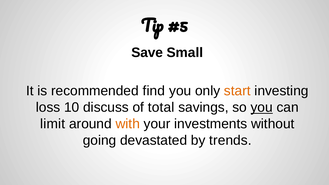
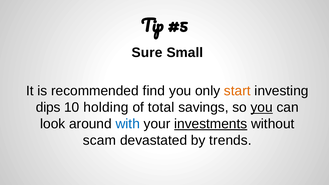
Save: Save -> Sure (147, 53)
loss: loss -> dips (48, 107)
discuss: discuss -> holding (106, 107)
limit: limit -> look (53, 124)
with colour: orange -> blue (128, 124)
investments underline: none -> present (211, 124)
going: going -> scam (99, 140)
